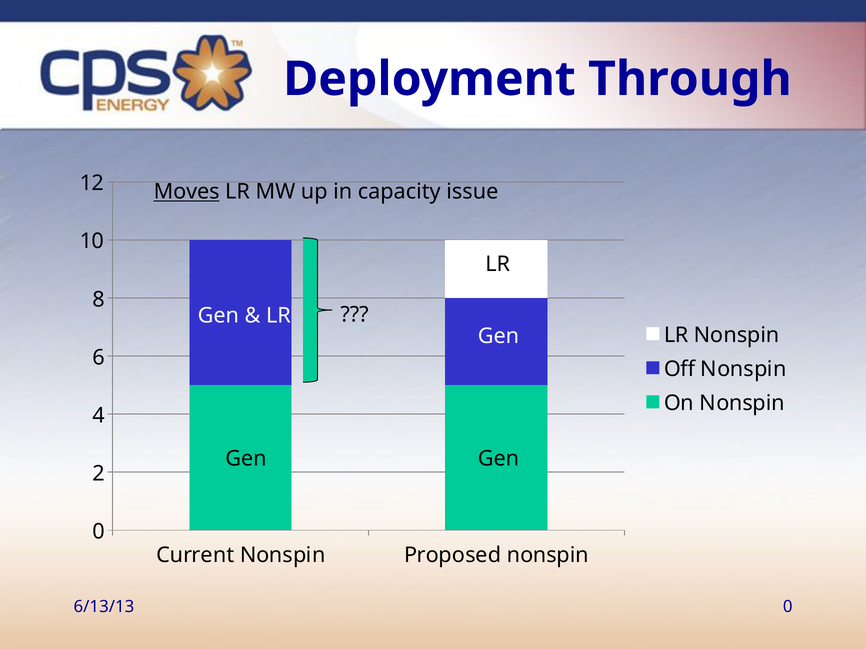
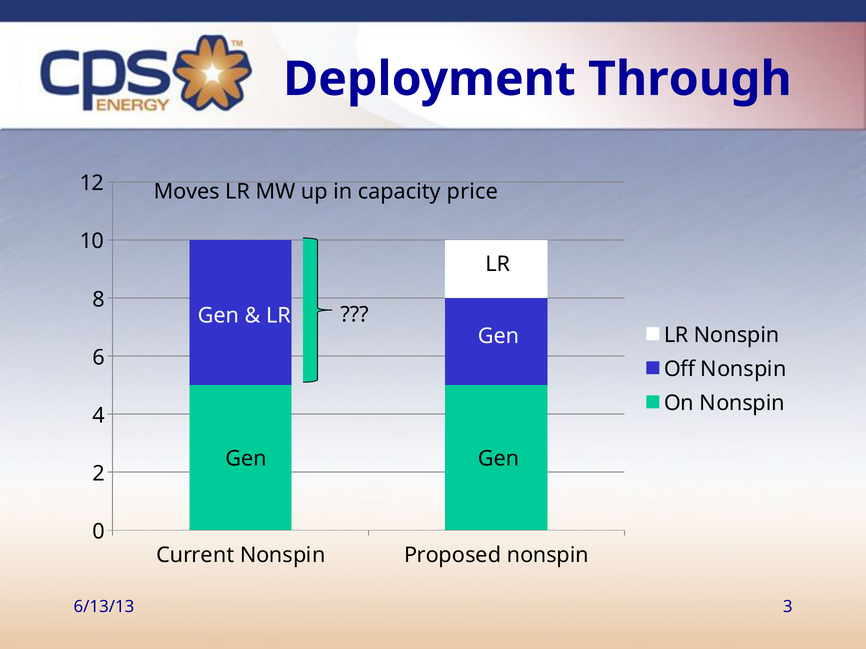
Moves underline: present -> none (187, 192)
issue: issue -> price (472, 192)
6/13/13 0: 0 -> 3 (788, 607)
